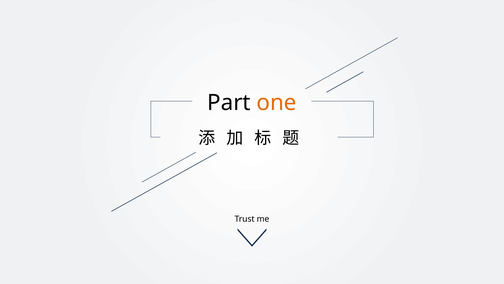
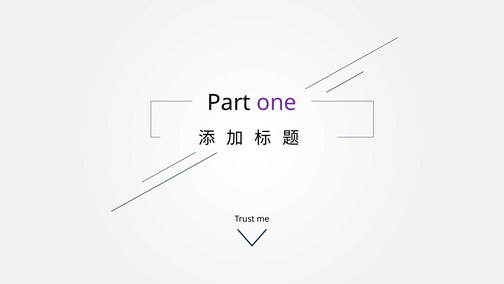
one colour: orange -> purple (277, 102)
